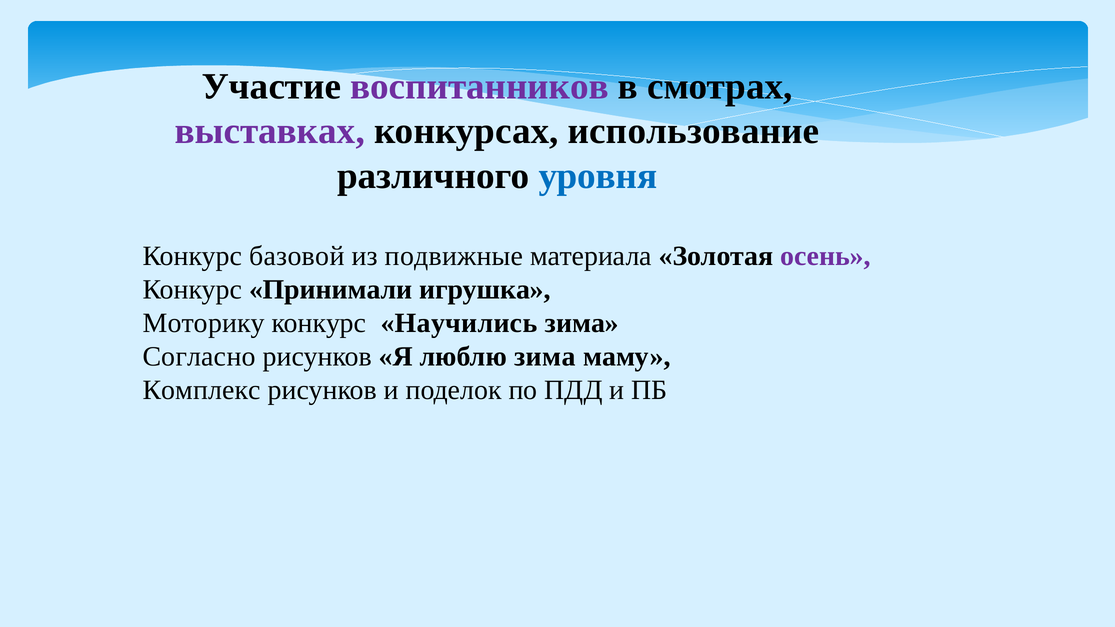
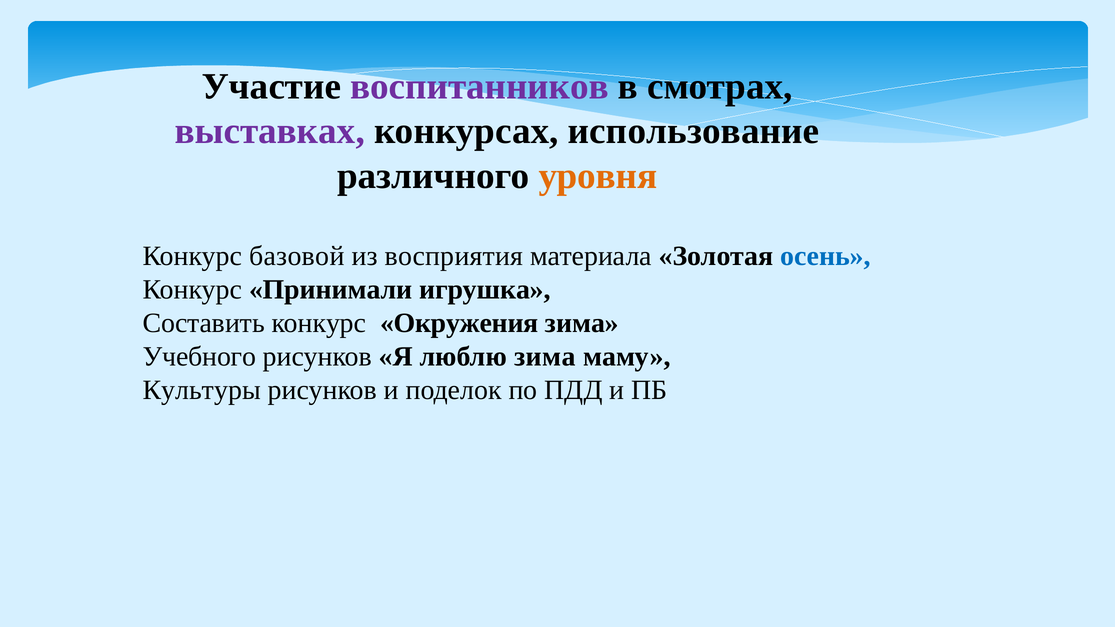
уровня colour: blue -> orange (598, 176)
подвижные: подвижные -> восприятия (454, 256)
осень colour: purple -> blue (826, 256)
Моторику: Моторику -> Составить (204, 323)
Научились: Научились -> Окружения (459, 323)
Согласно: Согласно -> Учебного (199, 356)
Комплекс: Комплекс -> Культуры (202, 390)
